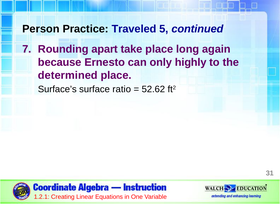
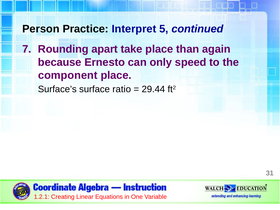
Traveled: Traveled -> Interpret (134, 29)
long: long -> than (188, 49)
highly: highly -> speed (191, 62)
determined: determined -> component (68, 75)
52.62: 52.62 -> 29.44 (153, 89)
